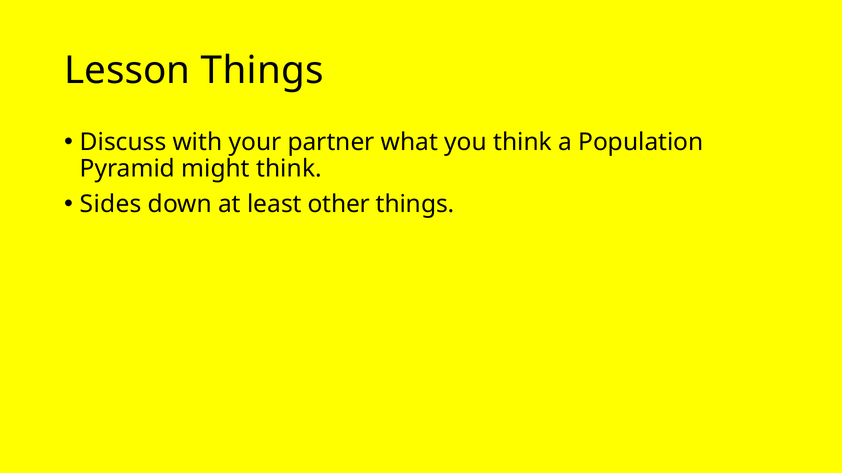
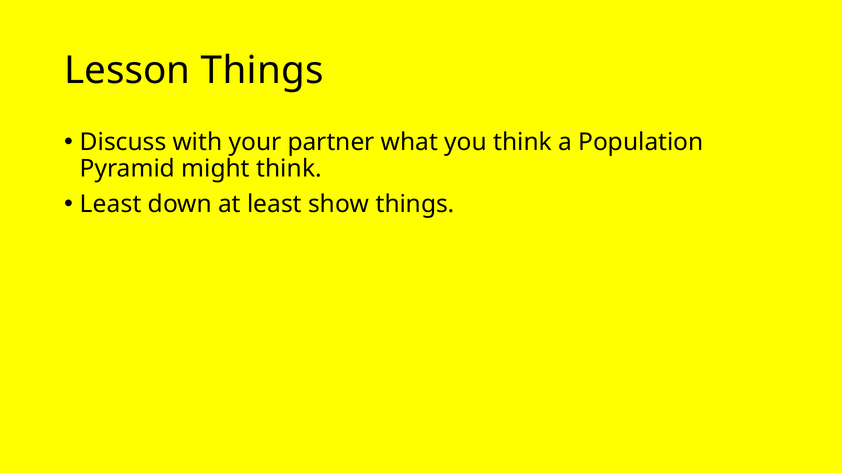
Sides: Sides -> Least (111, 204)
other: other -> show (339, 204)
